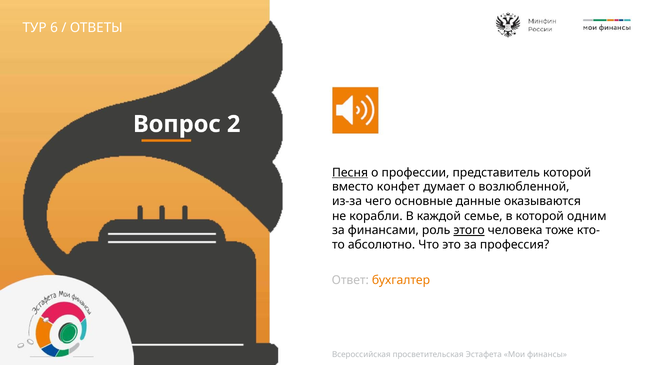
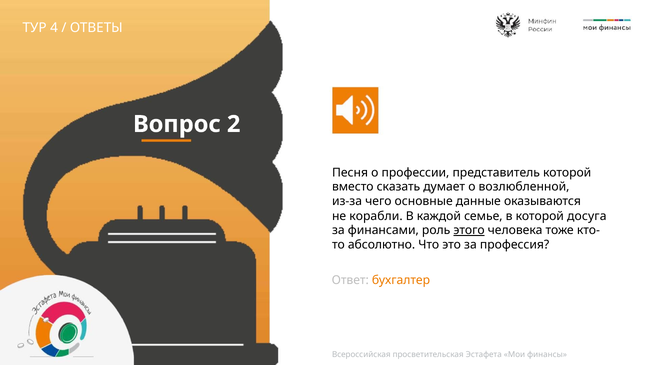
6: 6 -> 4 (54, 28)
Песня underline: present -> none (350, 172)
конфет: конфет -> сказать (398, 187)
одним: одним -> досуга (587, 216)
